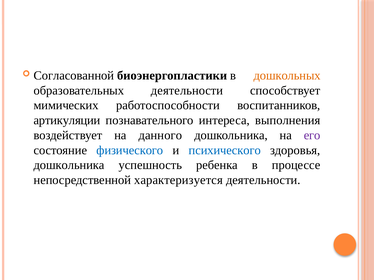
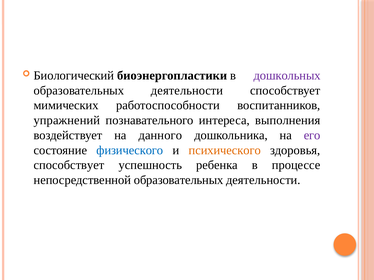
Согласованной: Согласованной -> Биологический (74, 76)
дошкольных colour: orange -> purple (287, 76)
артикуляции: артикуляции -> упражнений (67, 121)
психического colour: blue -> orange (225, 150)
дошкольника: дошкольника -> способствует (69, 165)
непосредственной характеризуется: характеризуется -> образовательных (179, 180)
